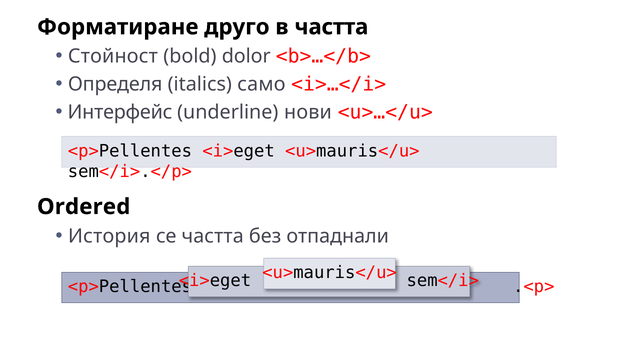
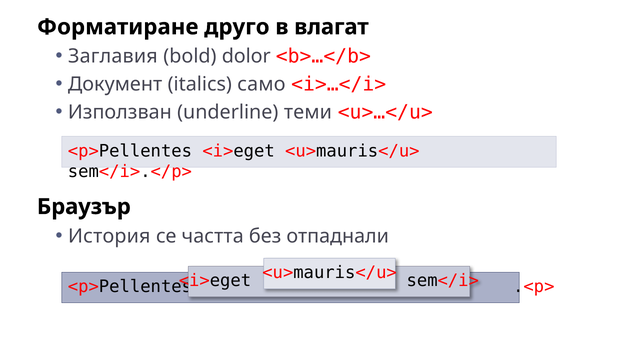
в частта: частта -> влагат (331, 27)
Стойност: Стойност -> Заглавия (113, 56)
Определя: Определя -> Документ (115, 84)
Интерфейс: Интерфейс -> Използван (120, 112)
нови: нови -> теми (308, 112)
Ordered: Ordered -> Браузър (84, 207)
